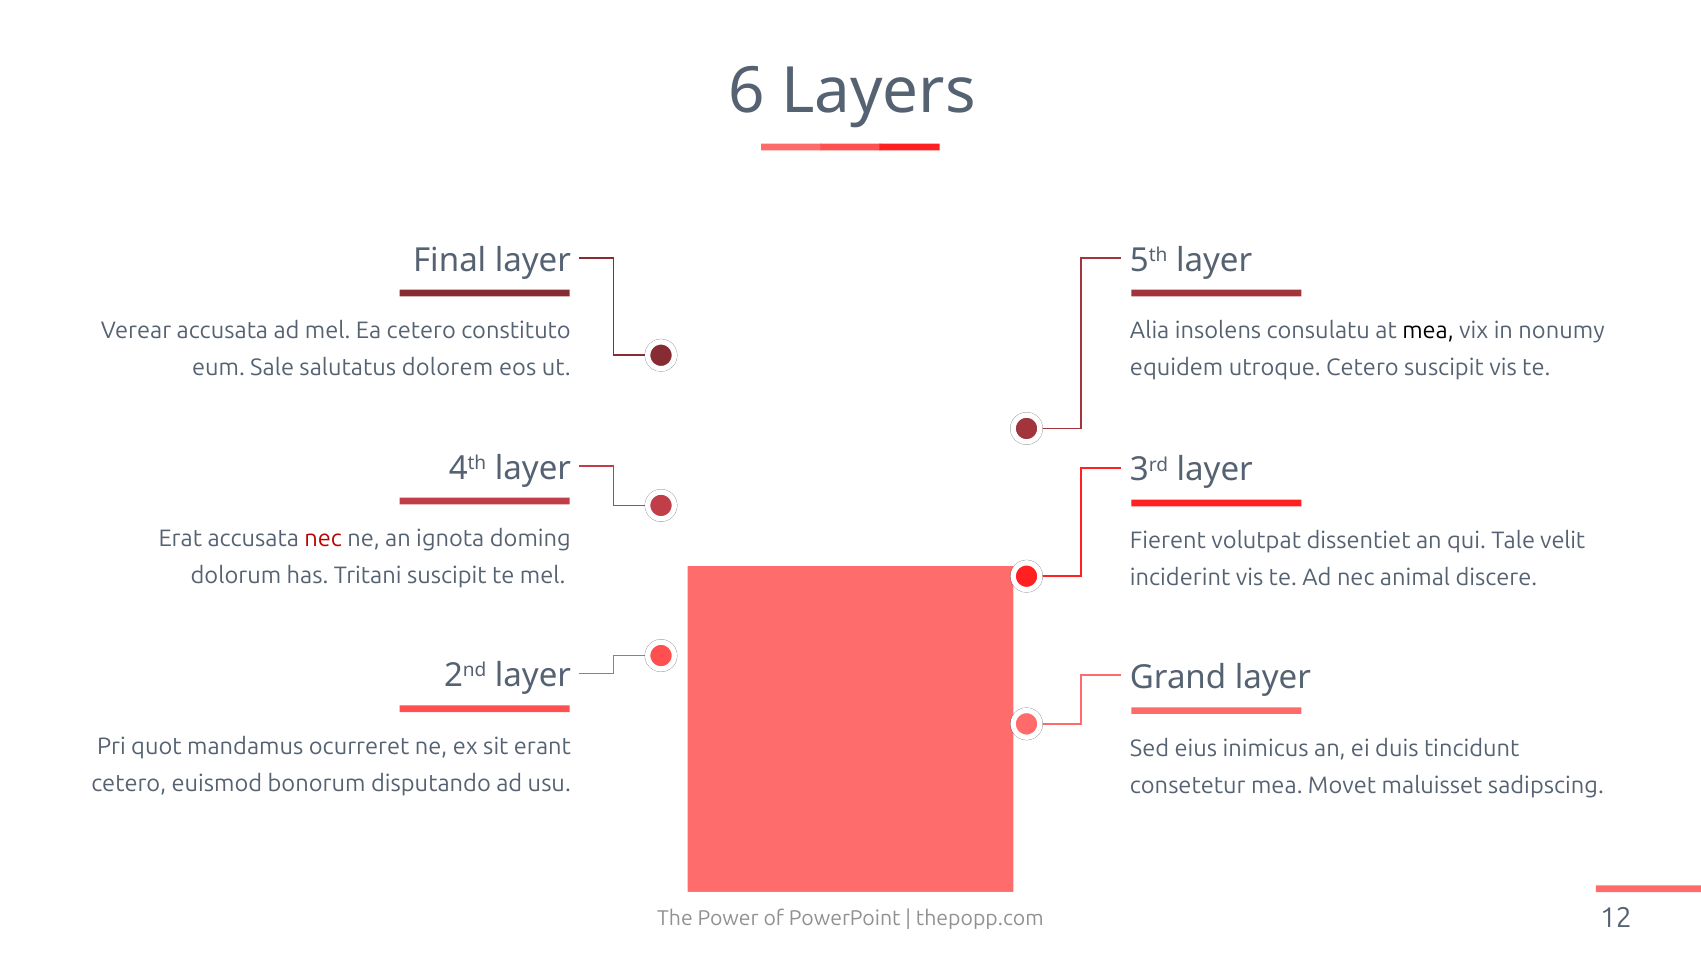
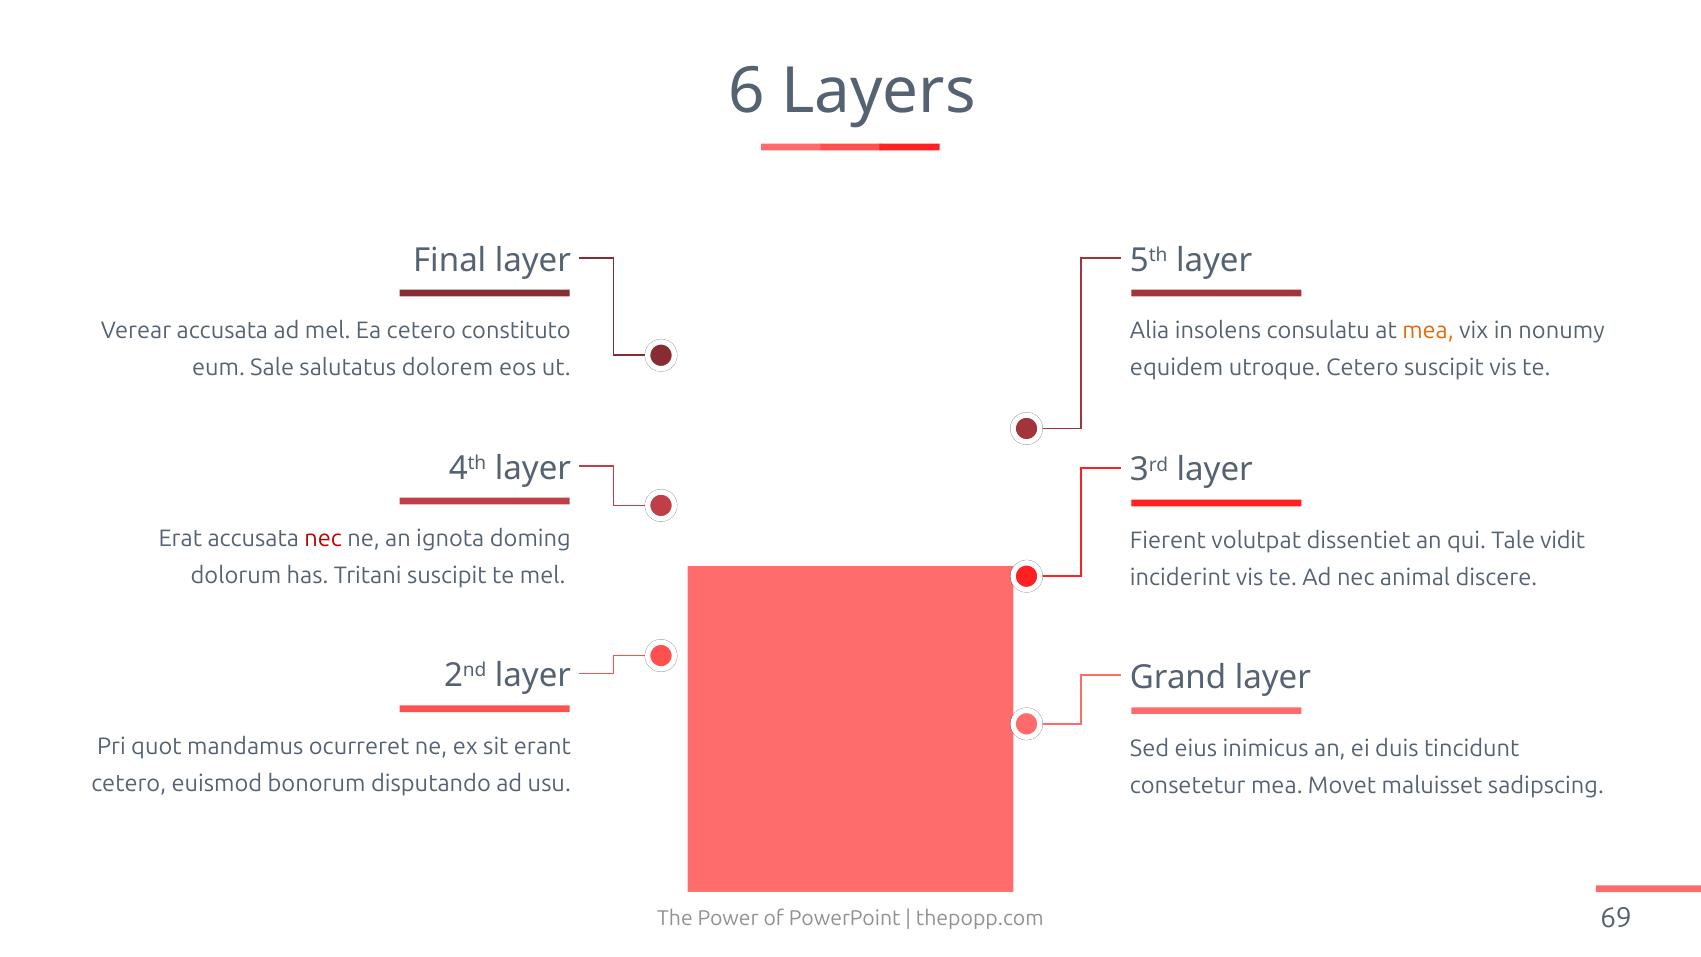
mea colour: black -> orange (1428, 331)
velit: velit -> vidit (1563, 541)
12: 12 -> 69 (1616, 918)
